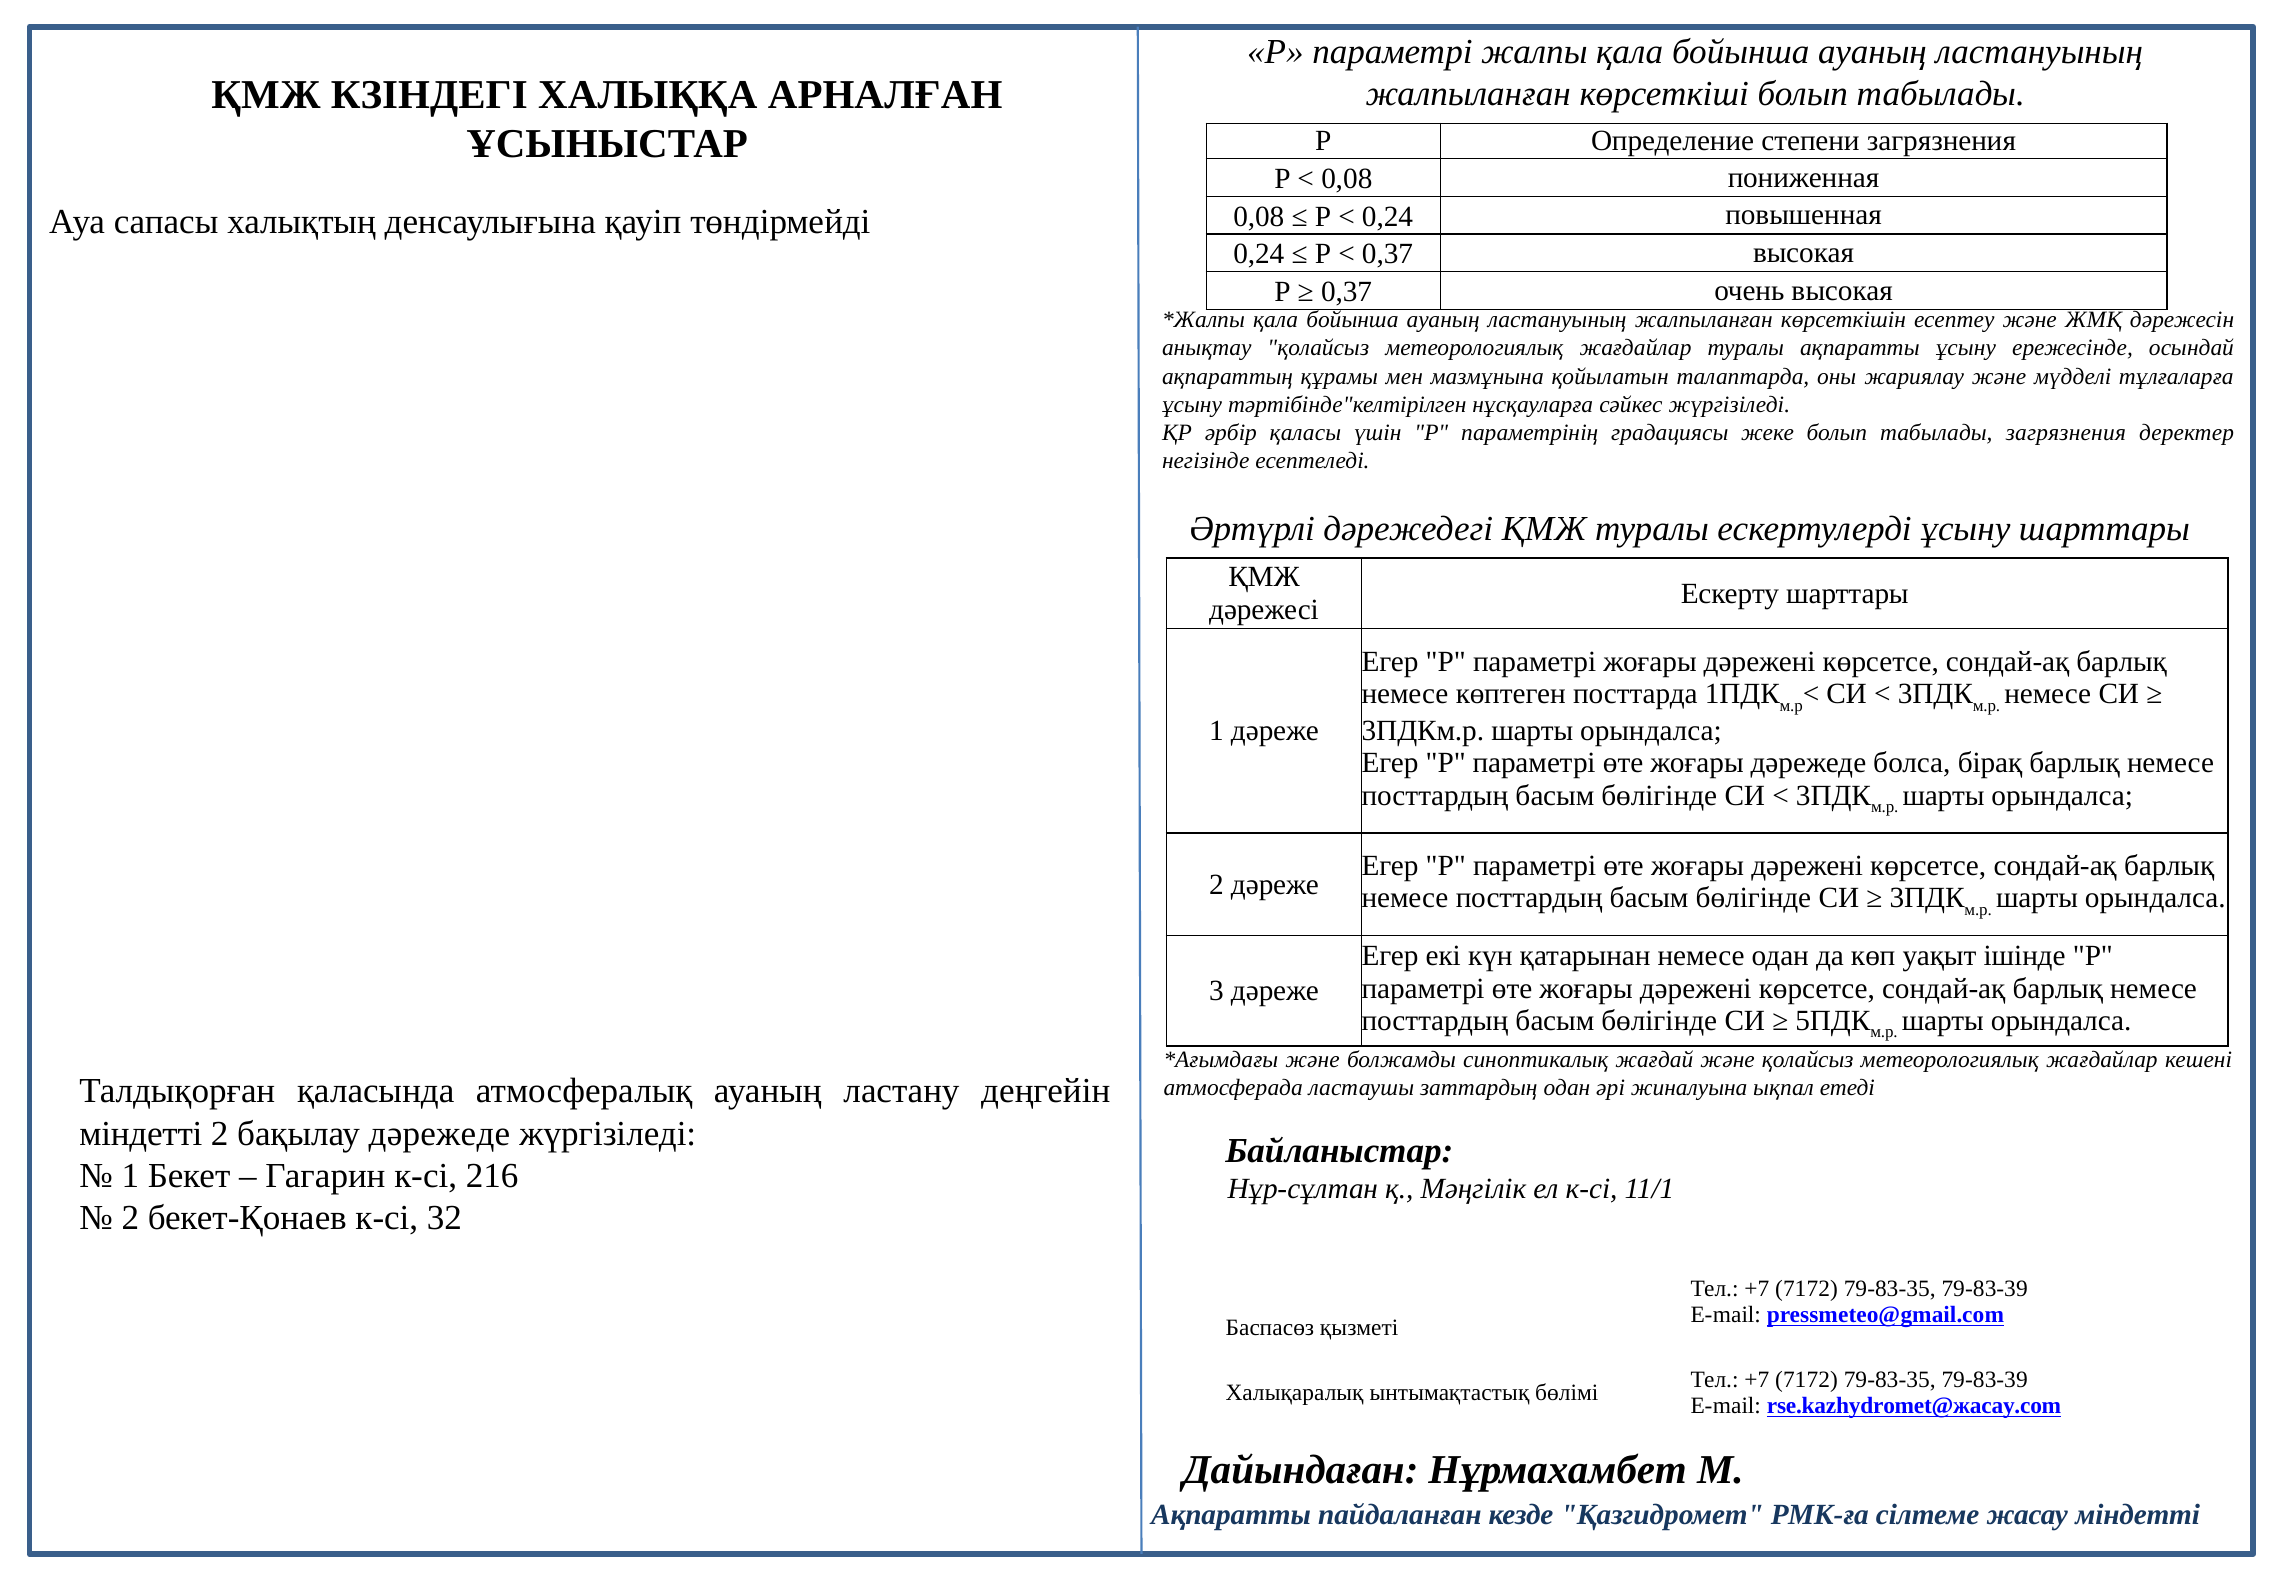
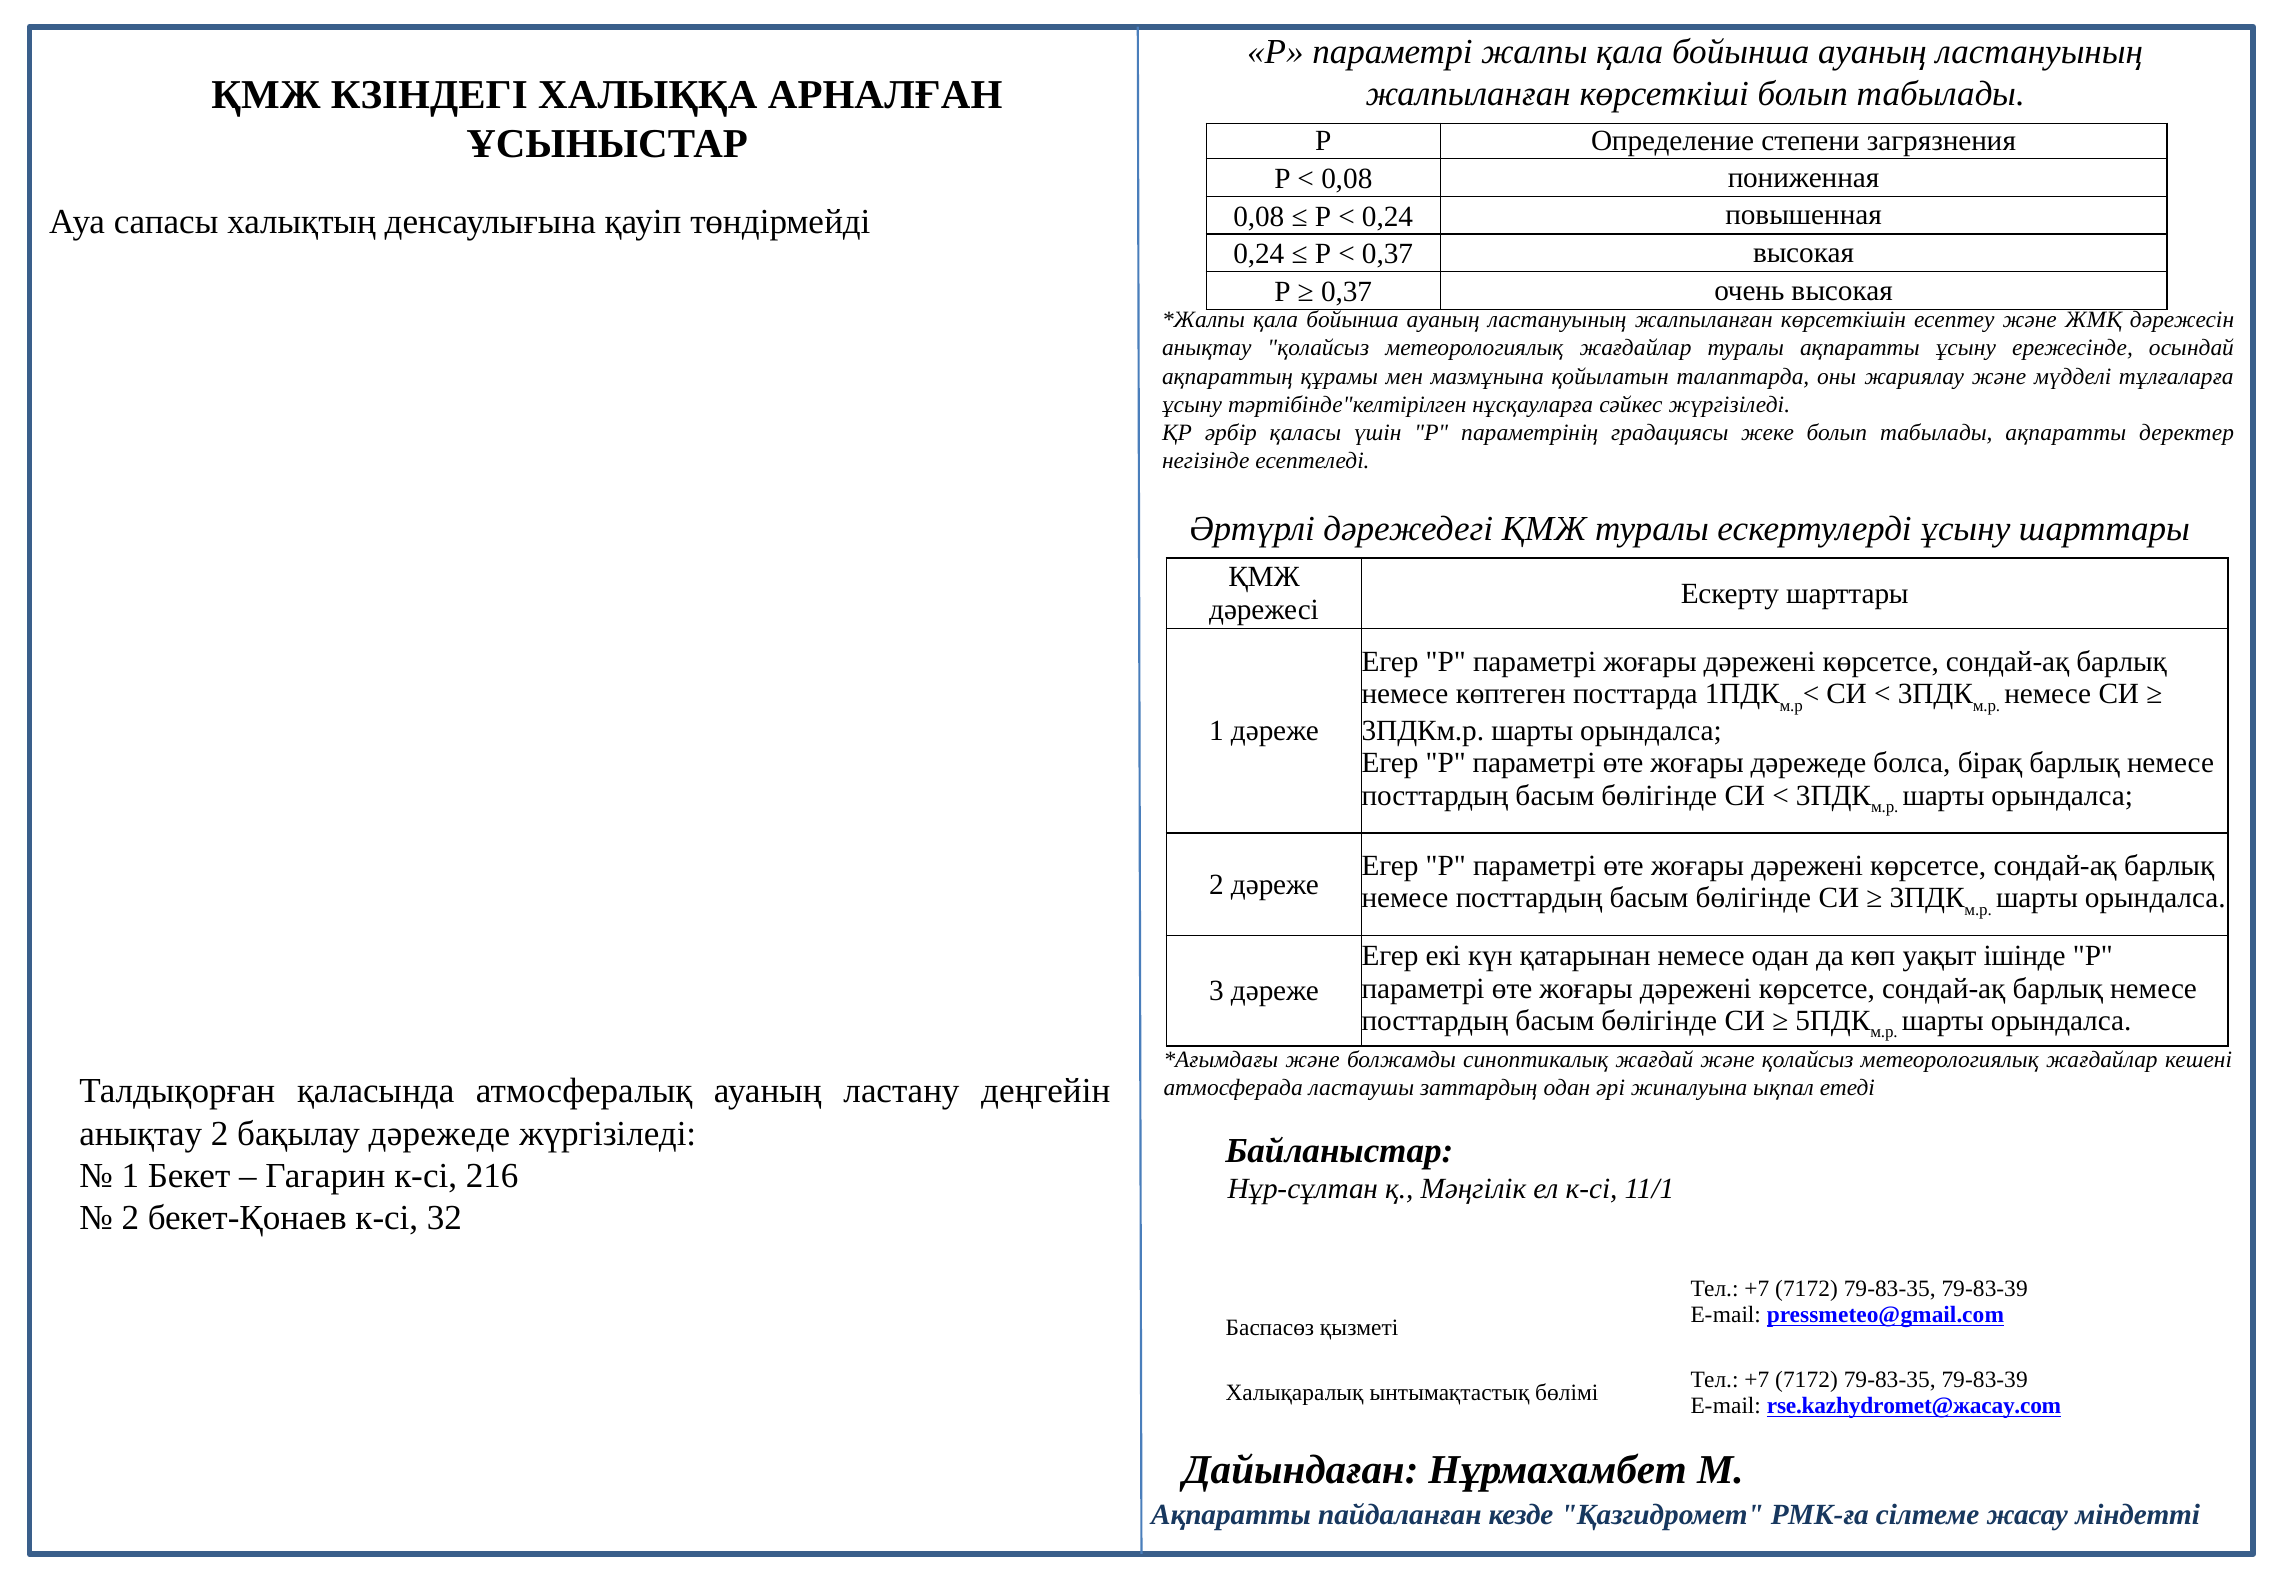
табылады загрязнения: загрязнения -> ақпаратты (2066, 432)
міндетті: міндетті -> анықтау (141, 1133)
